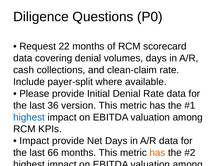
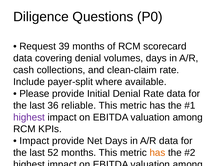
22: 22 -> 39 (64, 46)
version: version -> reliable (79, 105)
highest colour: blue -> purple (29, 117)
66: 66 -> 52 (53, 152)
